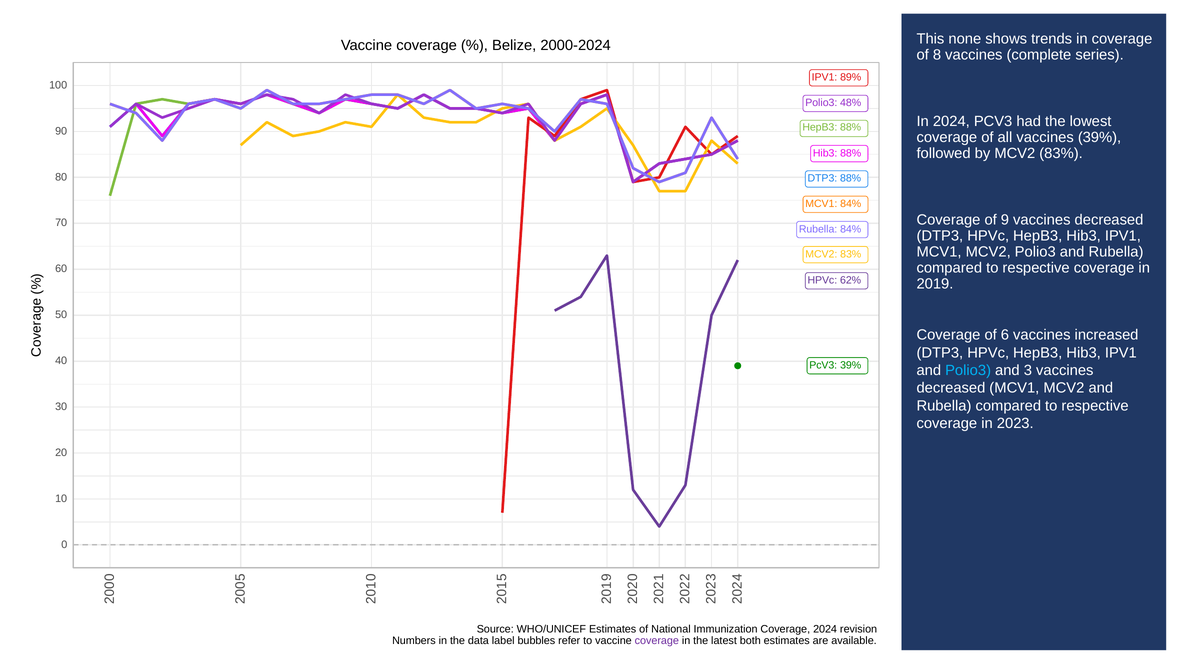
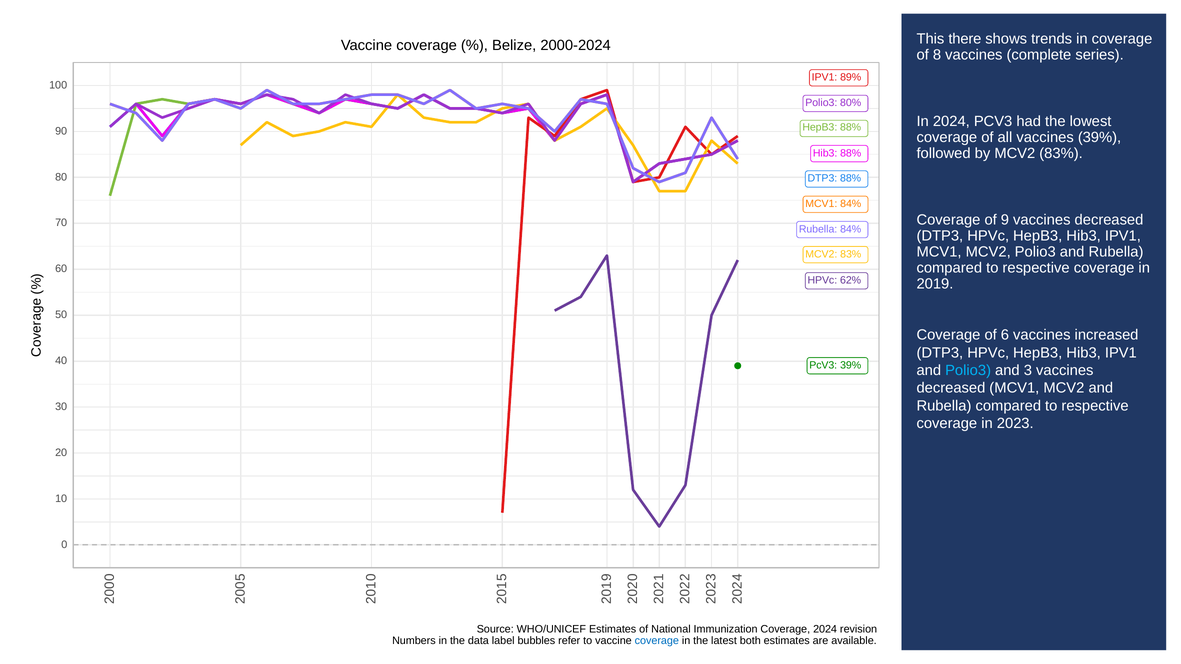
none: none -> there (965, 39)
48%: 48% -> 80% (851, 103)
coverage colour: purple -> blue (657, 641)
